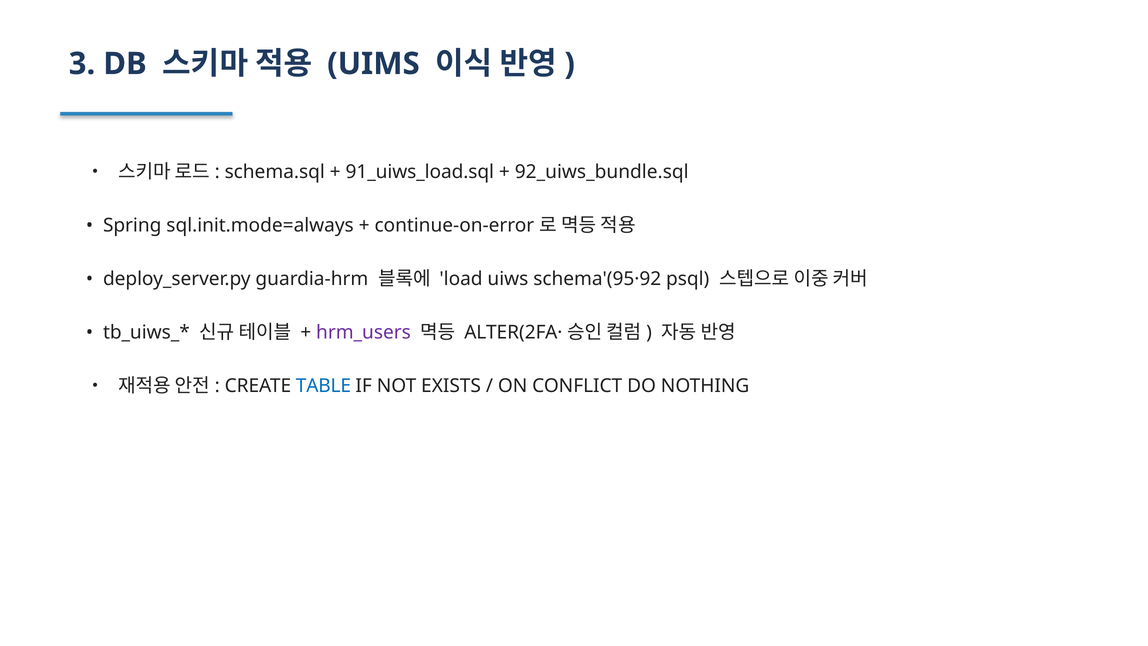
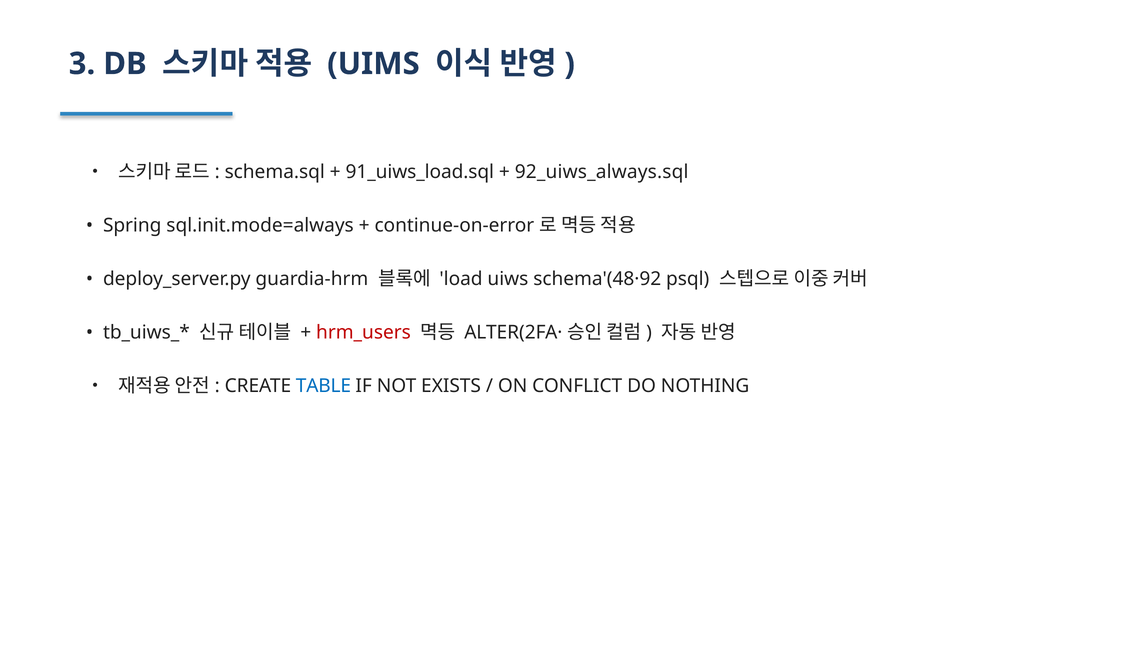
92_uiws_bundle.sql: 92_uiws_bundle.sql -> 92_uiws_always.sql (602, 172)
schema'(95·92: schema'(95·92 -> schema'(48·92 (597, 279)
hrm_users colour: purple -> red (363, 332)
